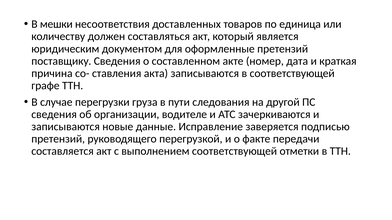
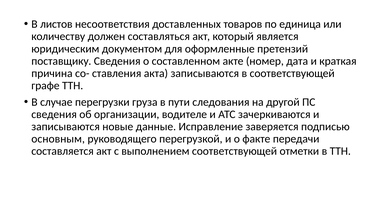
мешки: мешки -> листов (56, 24)
претензий: претензий -> основным (58, 139)
